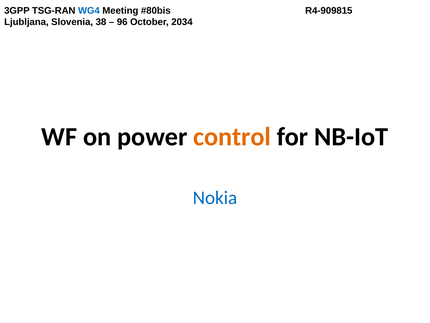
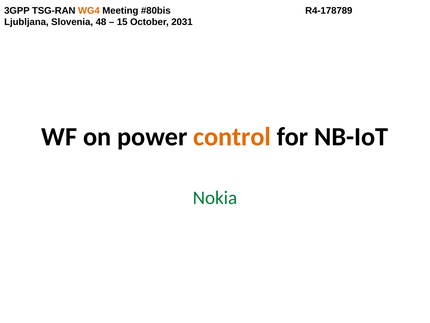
WG4 colour: blue -> orange (89, 11)
R4-909815: R4-909815 -> R4-178789 (329, 11)
38: 38 -> 48 (101, 22)
96: 96 -> 15 (122, 22)
2034: 2034 -> 2031 (182, 22)
Nokia colour: blue -> green (215, 198)
